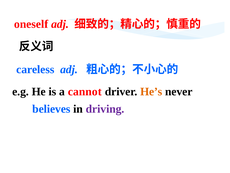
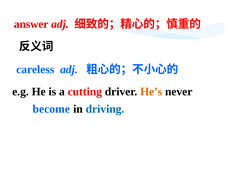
oneself: oneself -> answer (31, 24)
cannot: cannot -> cutting (85, 91)
believes: believes -> become (51, 109)
driving colour: purple -> blue (105, 109)
